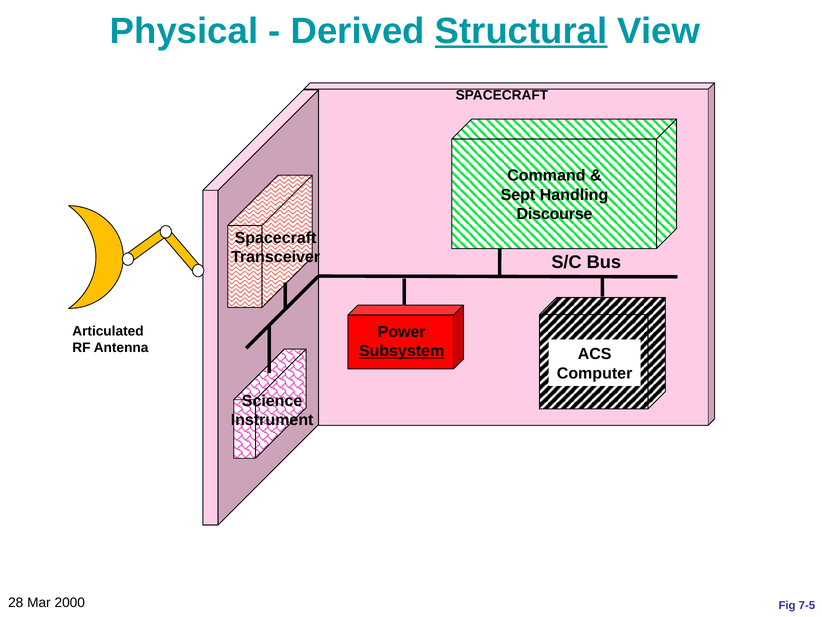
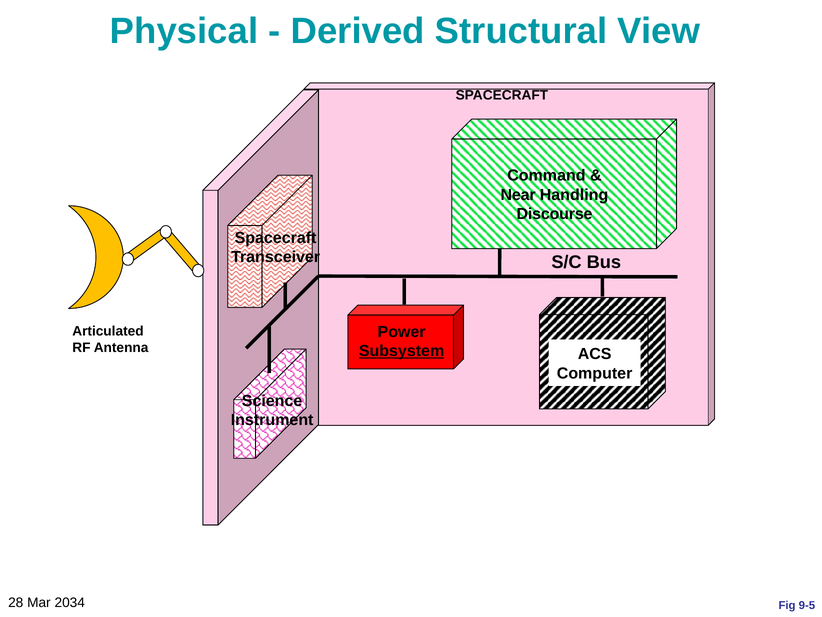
Structural underline: present -> none (521, 31)
Sept: Sept -> Near (518, 195)
2000: 2000 -> 2034 (70, 602)
7-5: 7-5 -> 9-5 (807, 605)
